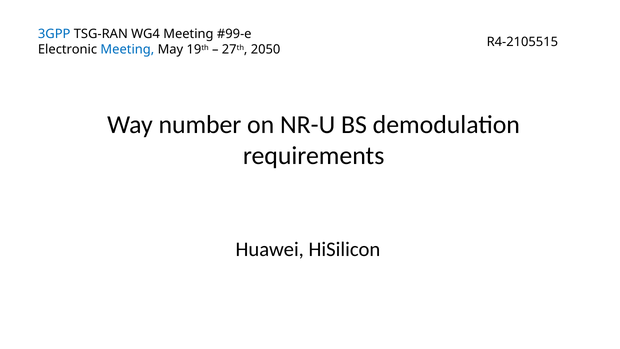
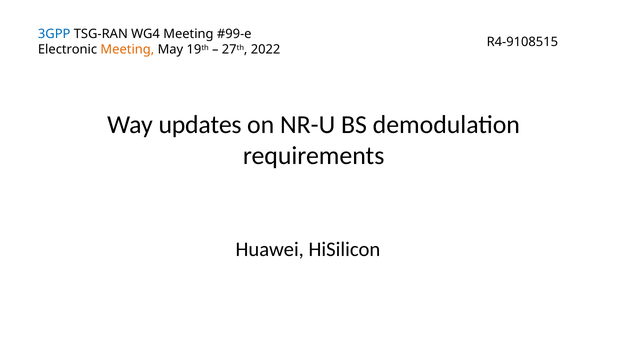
R4-2105515: R4-2105515 -> R4-9108515 (522, 42)
Meeting colour: blue -> orange (127, 50)
2050: 2050 -> 2022 (266, 50)
number: number -> updates (200, 124)
